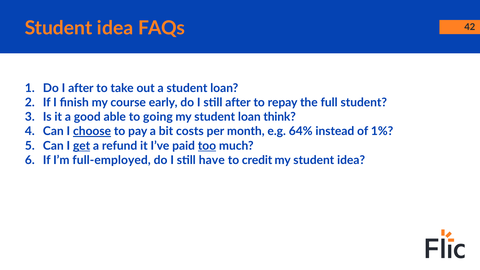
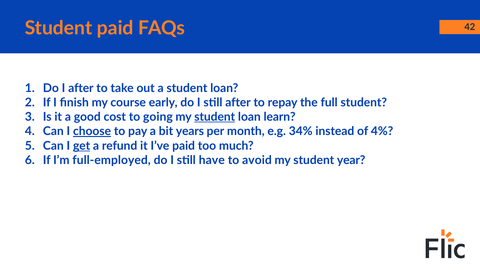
idea: idea -> paid (115, 28)
able: able -> cost (115, 117)
student underline: none -> present (215, 117)
think: think -> learn (280, 117)
costs: costs -> years (190, 131)
64%: 64% -> 34% (301, 131)
1%: 1% -> 4% (382, 131)
too underline: present -> none (207, 146)
credit: credit -> avoid (257, 160)
my student idea: idea -> year (351, 160)
